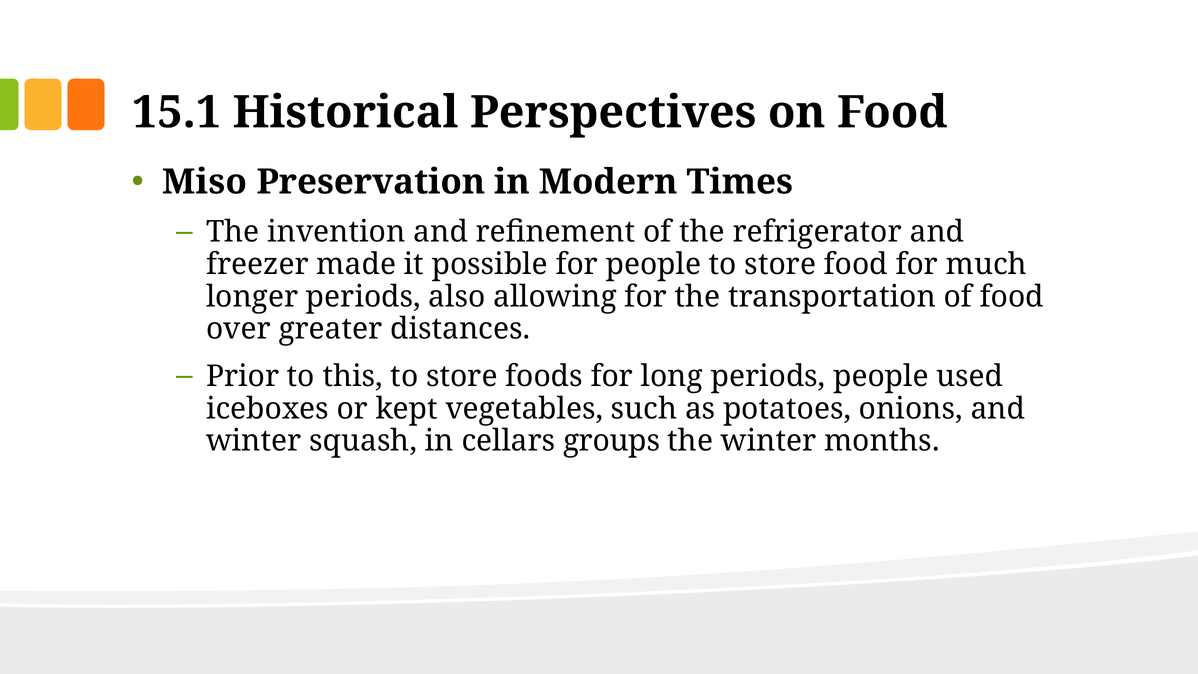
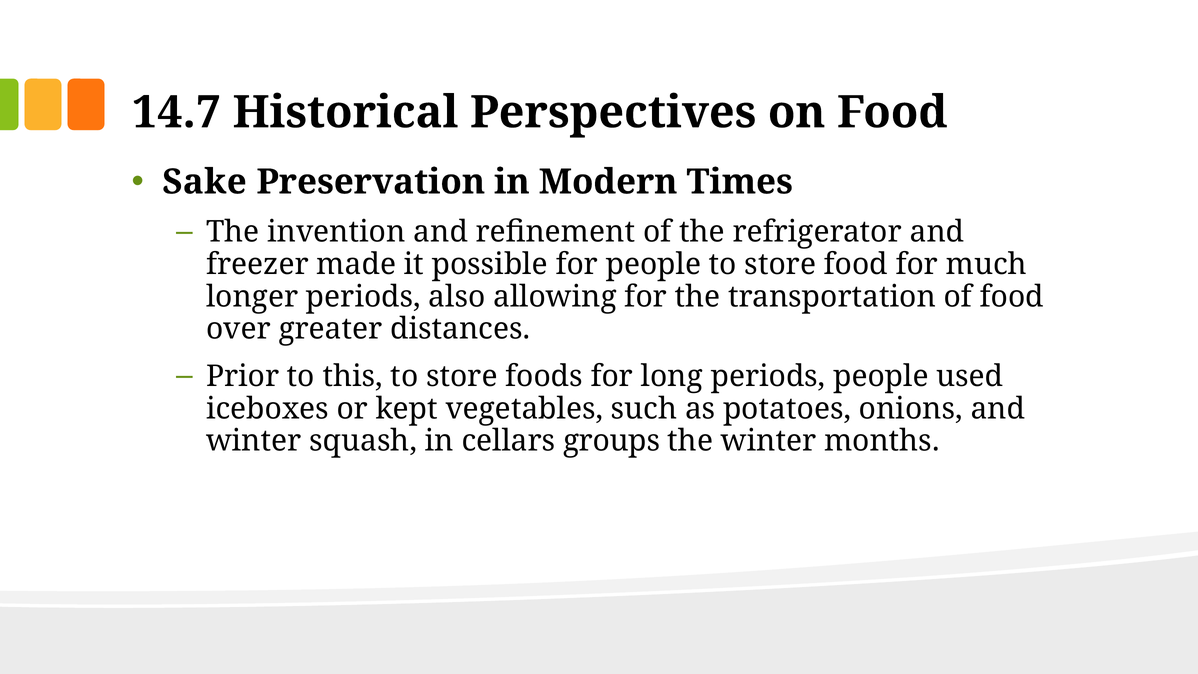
15.1: 15.1 -> 14.7 (176, 112)
Miso: Miso -> Sake (204, 182)
